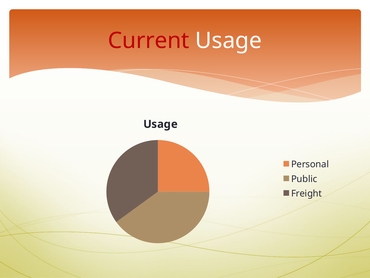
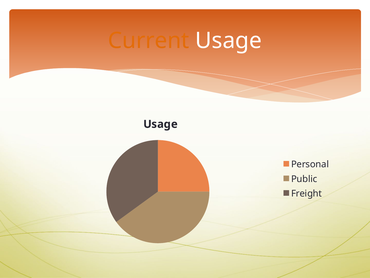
Current colour: red -> orange (149, 41)
